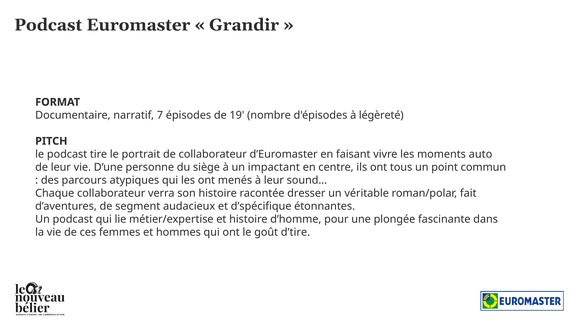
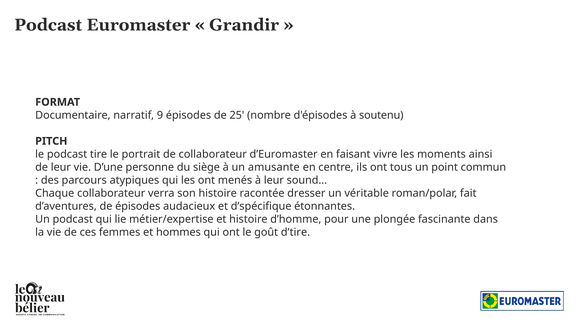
7: 7 -> 9 (160, 115)
19: 19 -> 25 (237, 115)
légèreté: légèreté -> soutenu (381, 115)
auto: auto -> ainsi (481, 154)
impactant: impactant -> amusante (274, 167)
de segment: segment -> épisodes (138, 206)
